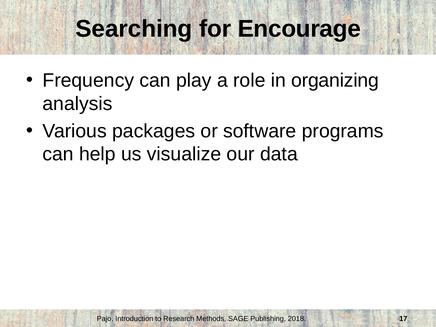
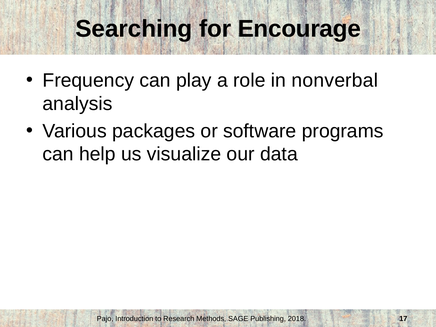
organizing: organizing -> nonverbal (335, 81)
